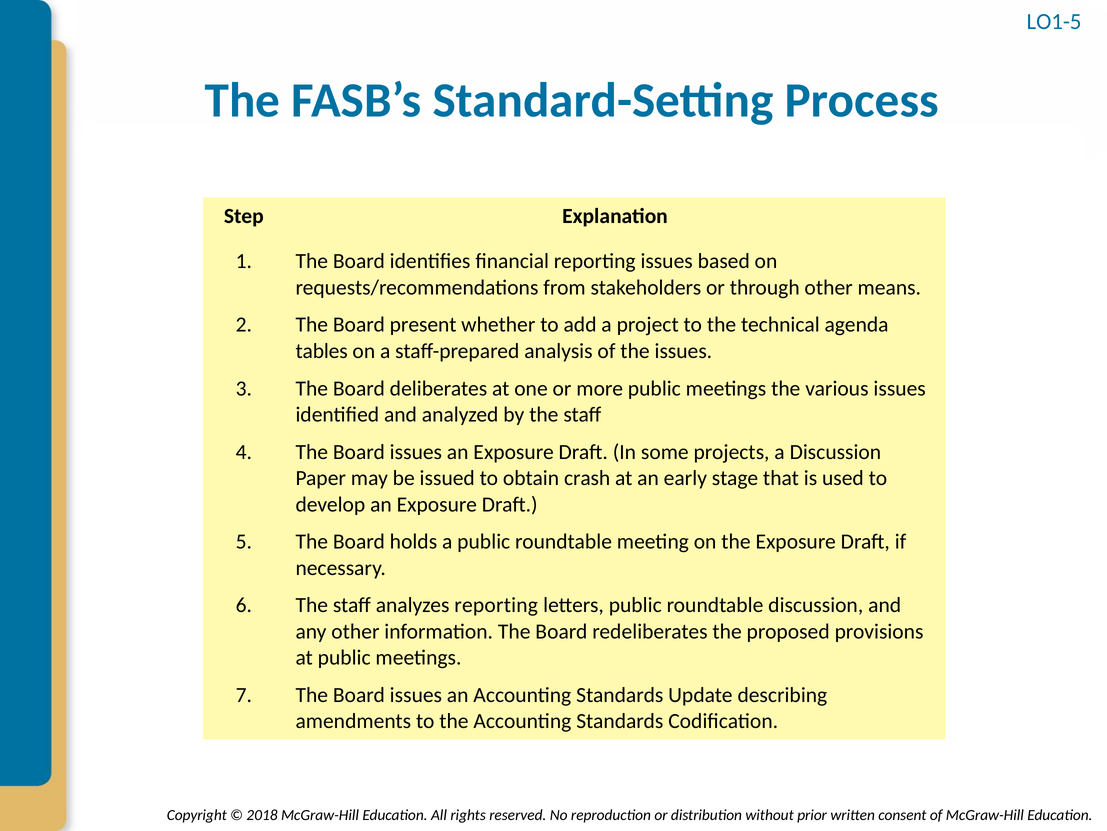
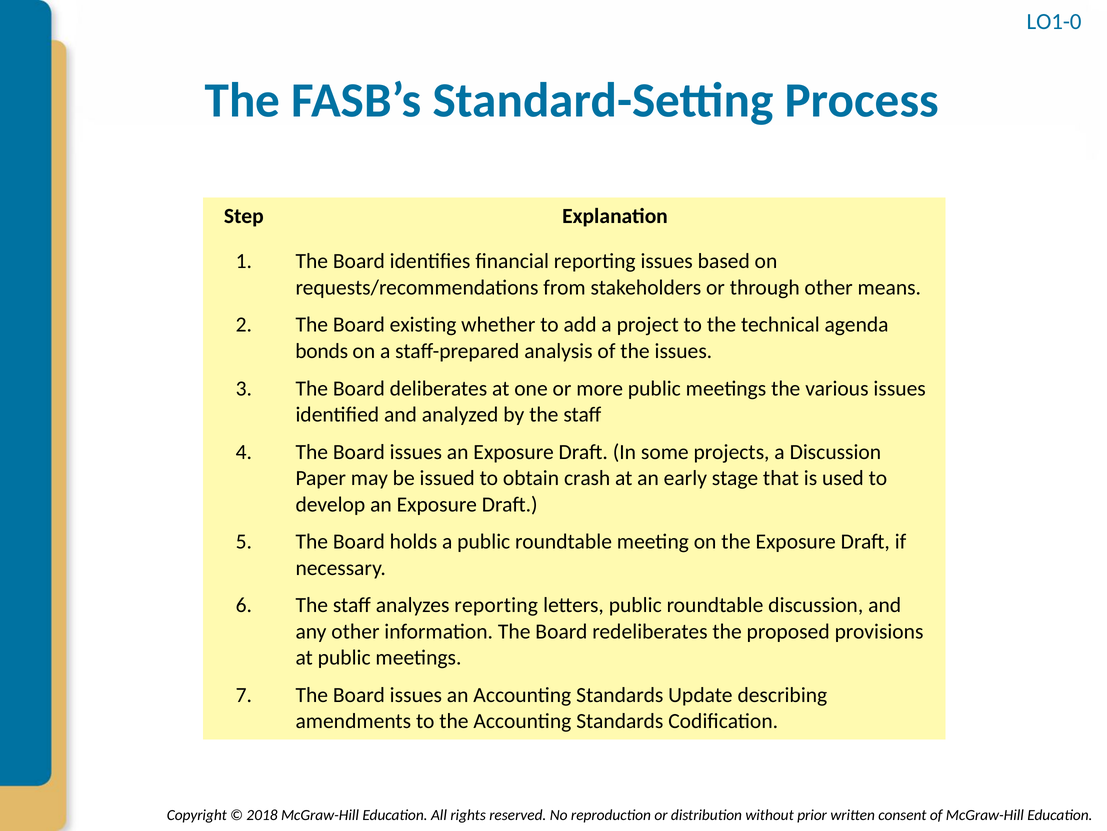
LO1-5: LO1-5 -> LO1-0 (1054, 22)
present: present -> existing (423, 325)
tables: tables -> bonds (322, 351)
